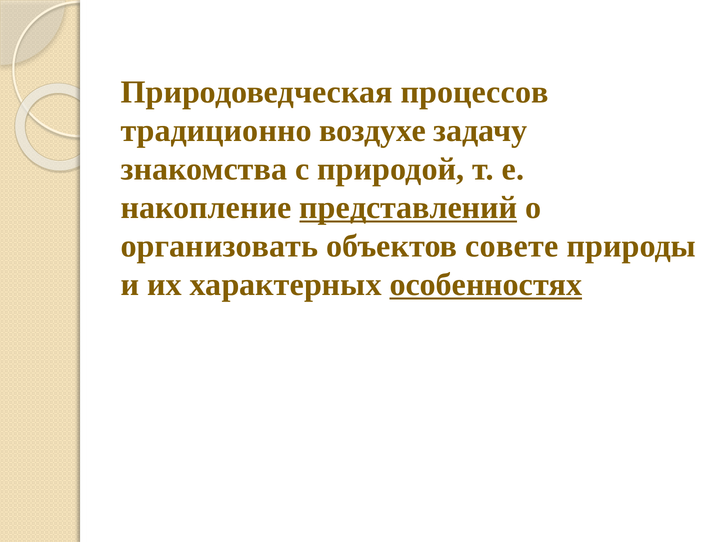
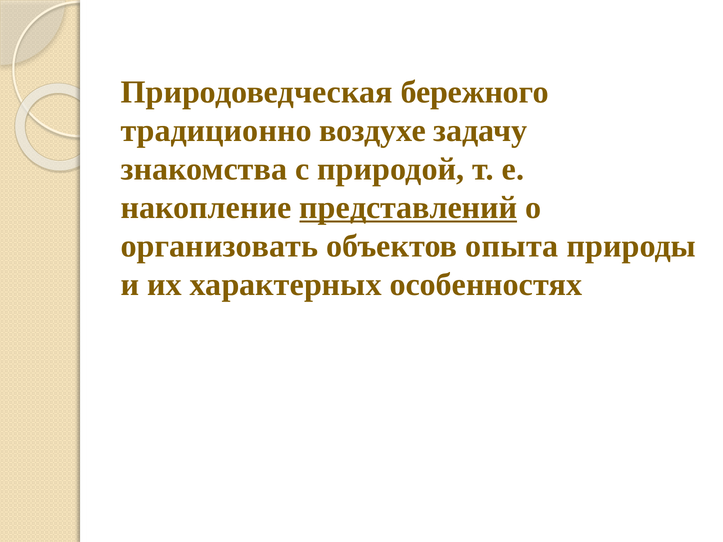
процессов: процессов -> бережного (475, 92)
совете: совете -> опыта (512, 246)
особенностях underline: present -> none (486, 285)
